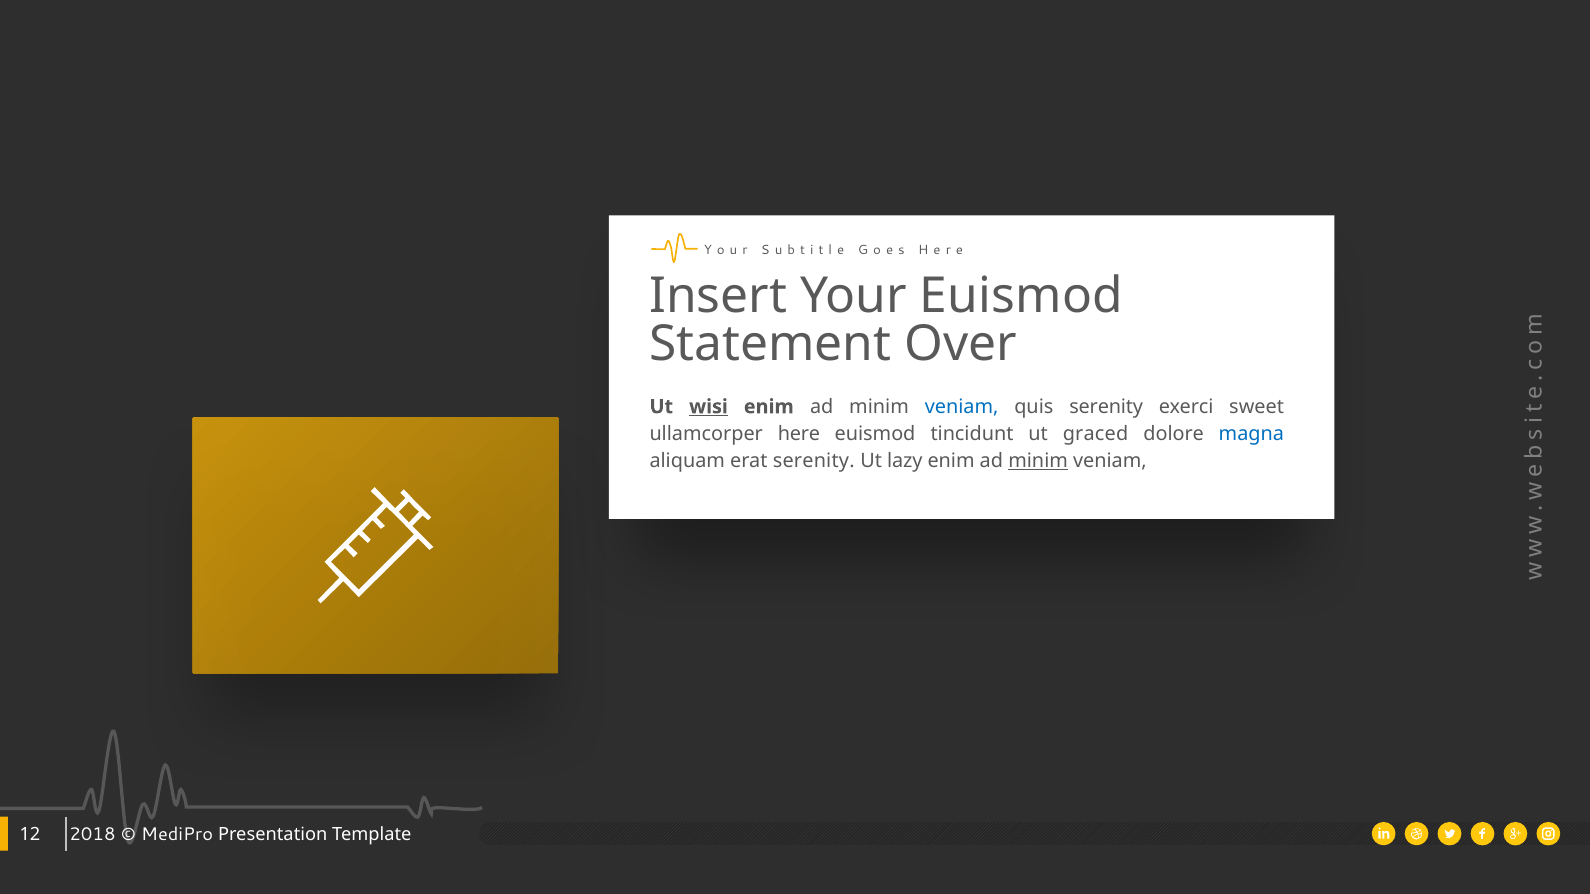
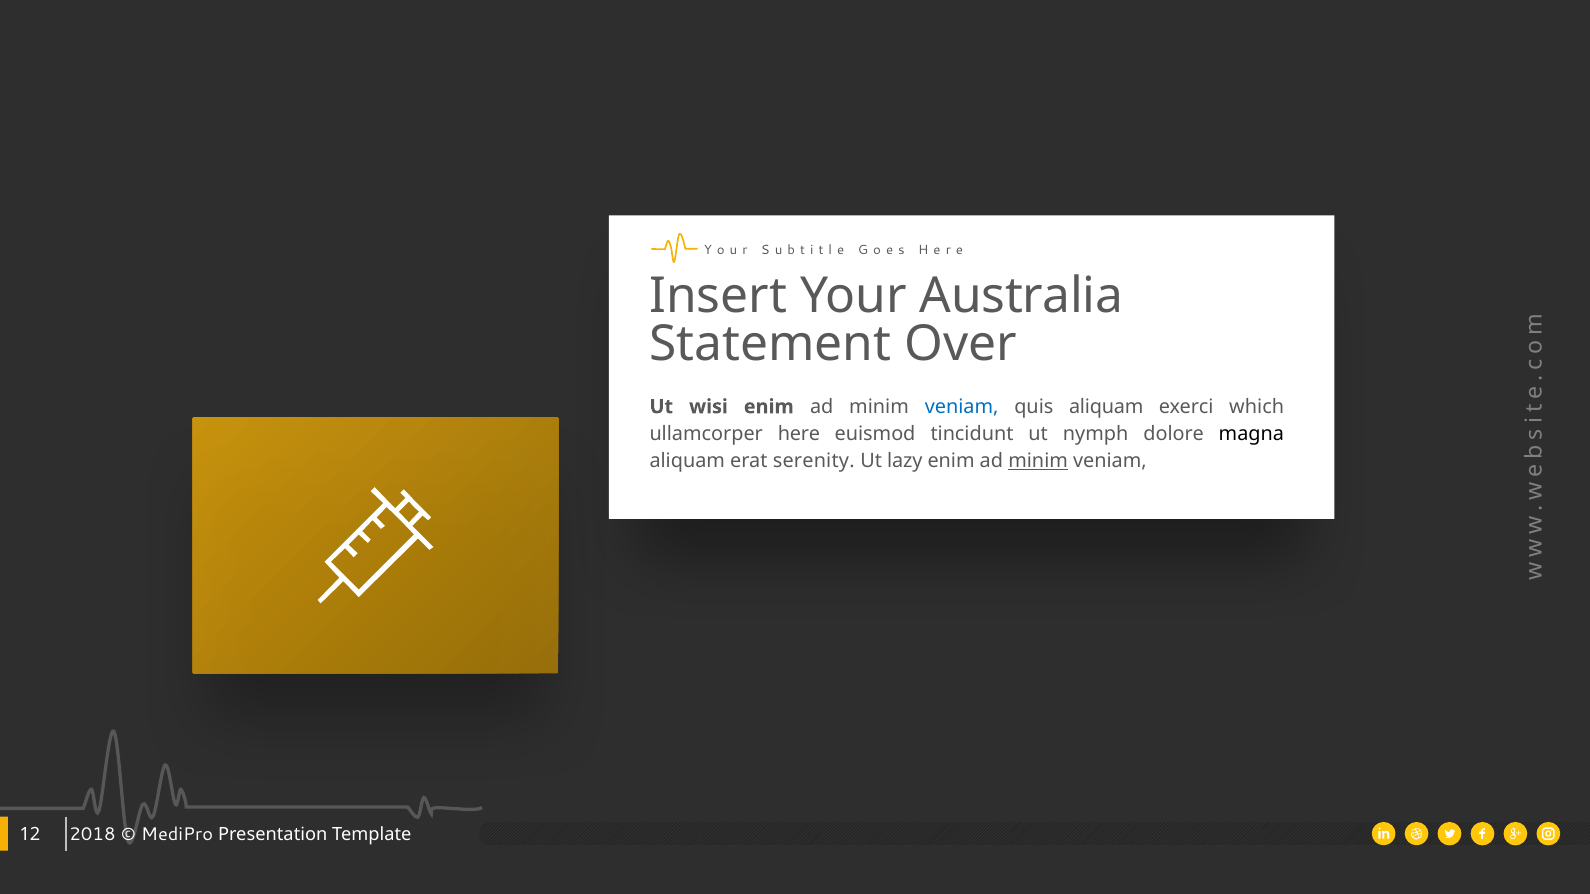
Your Euismod: Euismod -> Australia (1022, 297)
wisi underline: present -> none (708, 407)
quis serenity: serenity -> aliquam (1106, 407)
sweet: sweet -> which (1257, 407)
graced: graced -> nymph (1096, 434)
magna colour: blue -> black (1251, 434)
